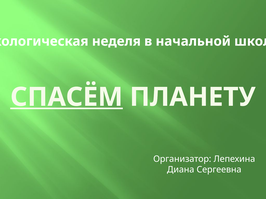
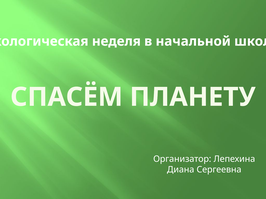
СПАСЁМ underline: present -> none (67, 97)
